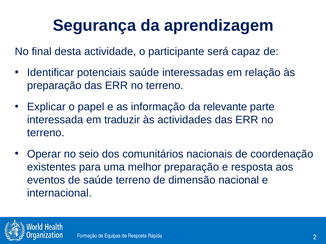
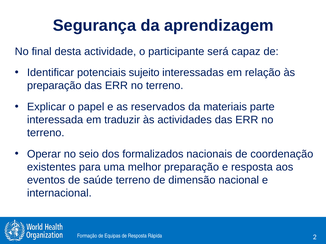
potenciais saúde: saúde -> sujeito (144, 73)
informação: informação -> reservados (158, 107)
relevante: relevante -> materiais (225, 107)
comunitários: comunitários -> formalizados (153, 154)
